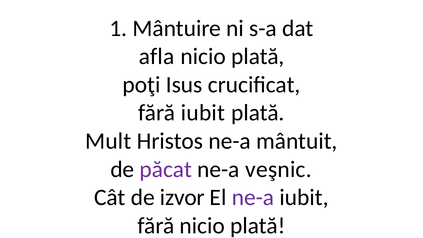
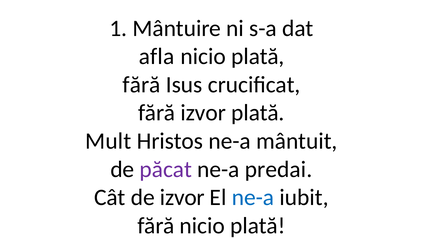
poţi: poţi -> fără (142, 85)
fără iubit: iubit -> izvor (203, 113)
veşnic: veşnic -> predai (279, 169)
ne-a colour: purple -> blue (253, 197)
